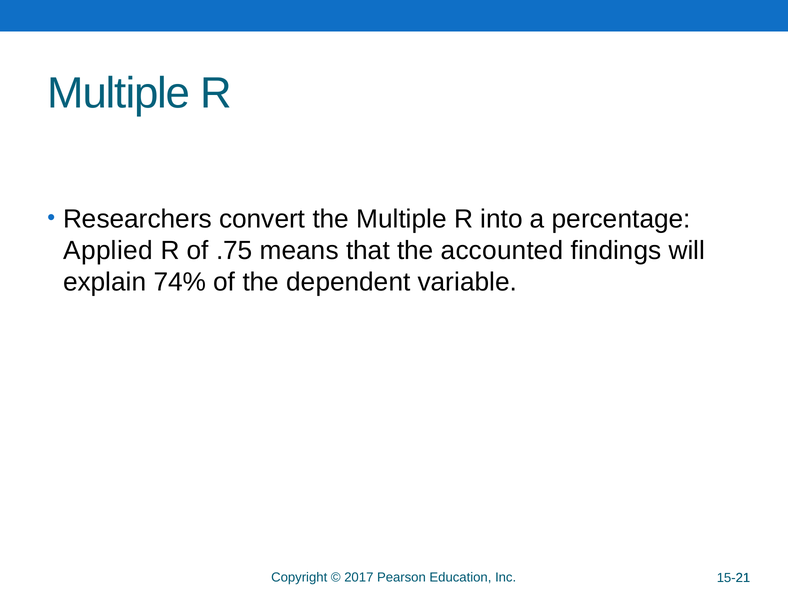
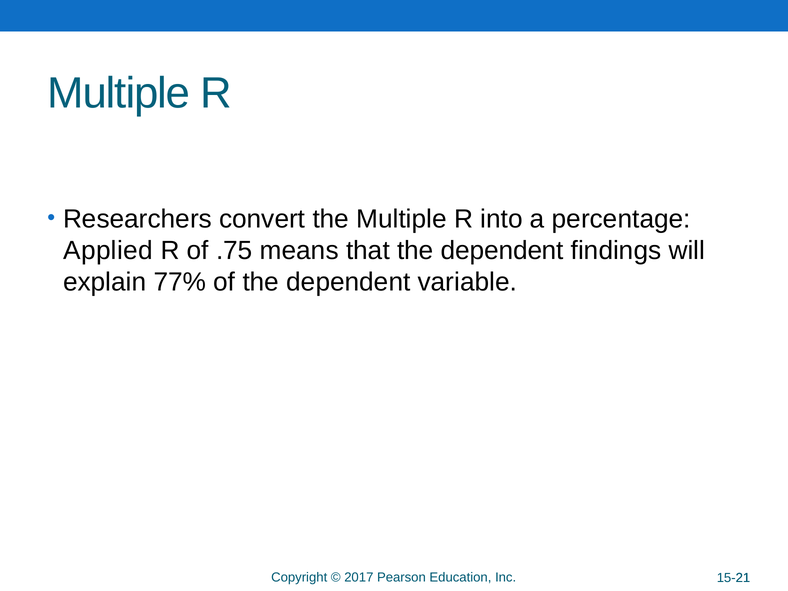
that the accounted: accounted -> dependent (502, 251)
74%: 74% -> 77% (180, 282)
